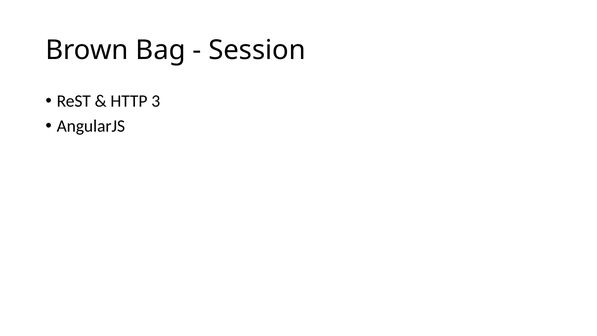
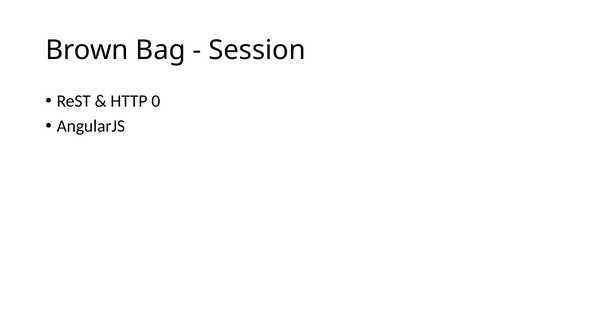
3: 3 -> 0 (156, 101)
